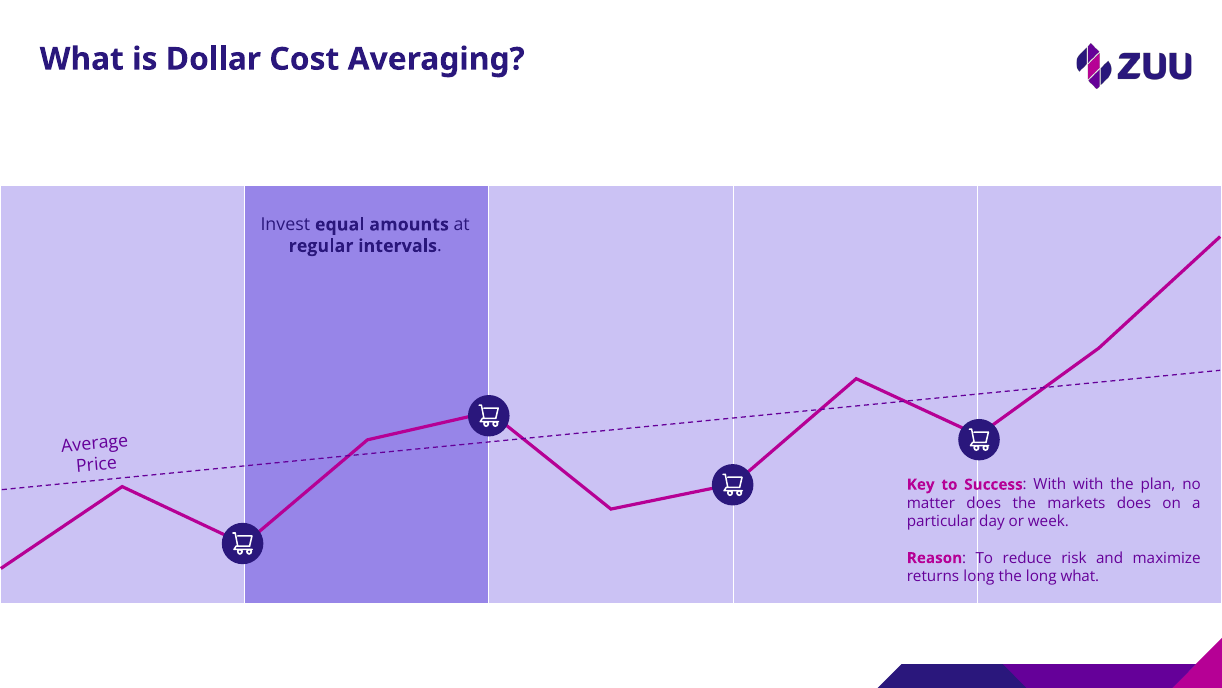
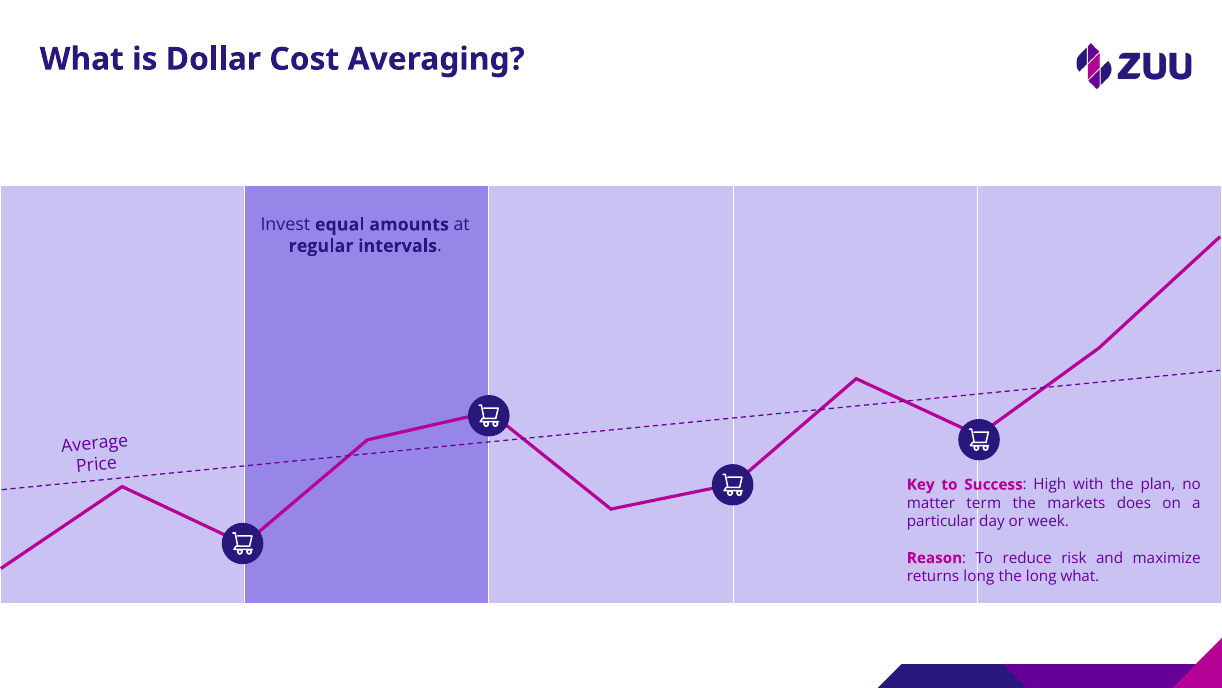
Success With: With -> High (1050, 484)
matter does: does -> term (984, 502)
